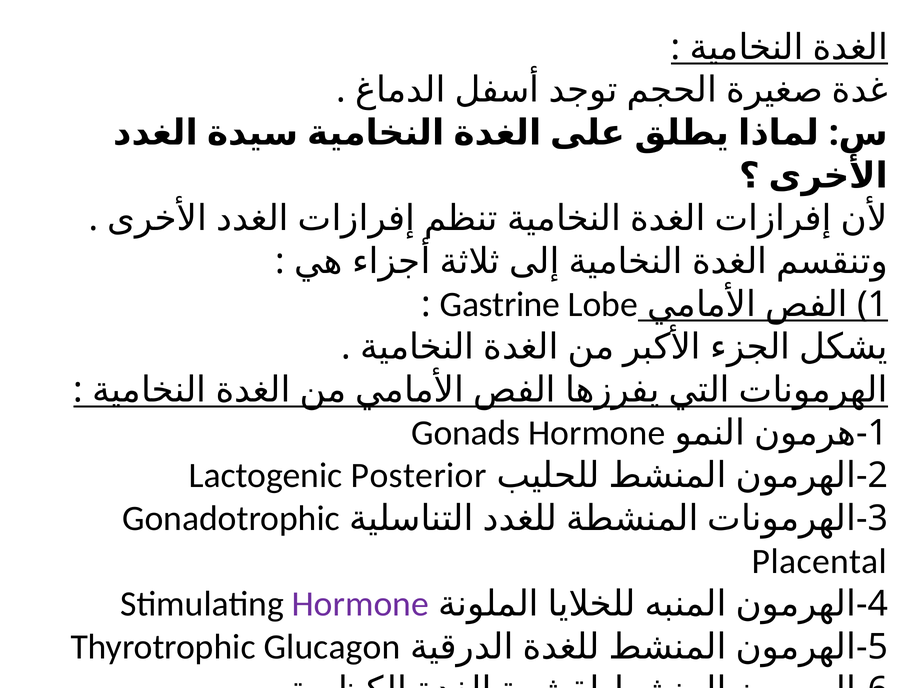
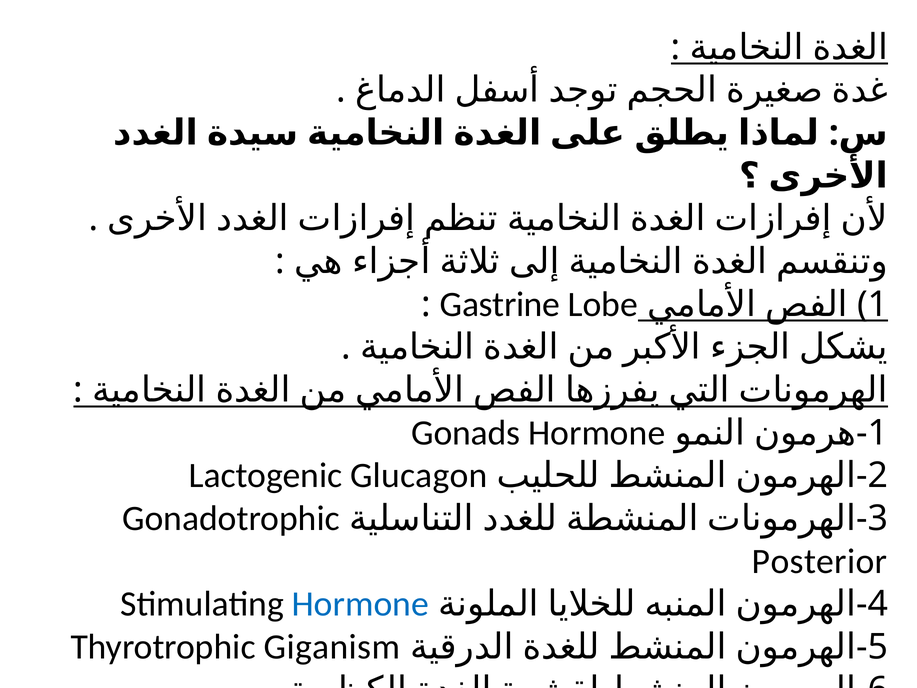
Posterior: Posterior -> Glucagon (419, 475)
Placental: Placental -> Posterior (820, 561)
Hormone colour: purple -> blue (360, 604)
Glucagon: Glucagon -> Giganism (332, 647)
